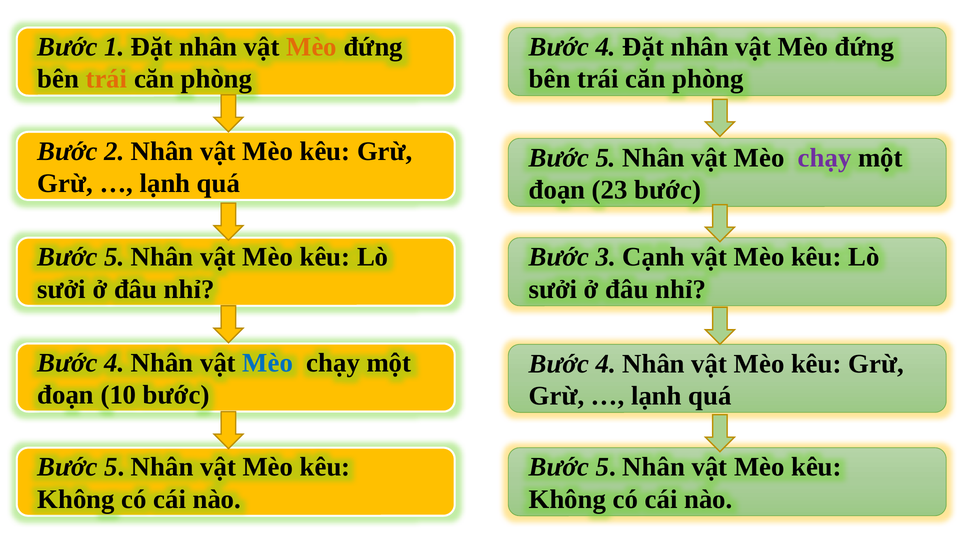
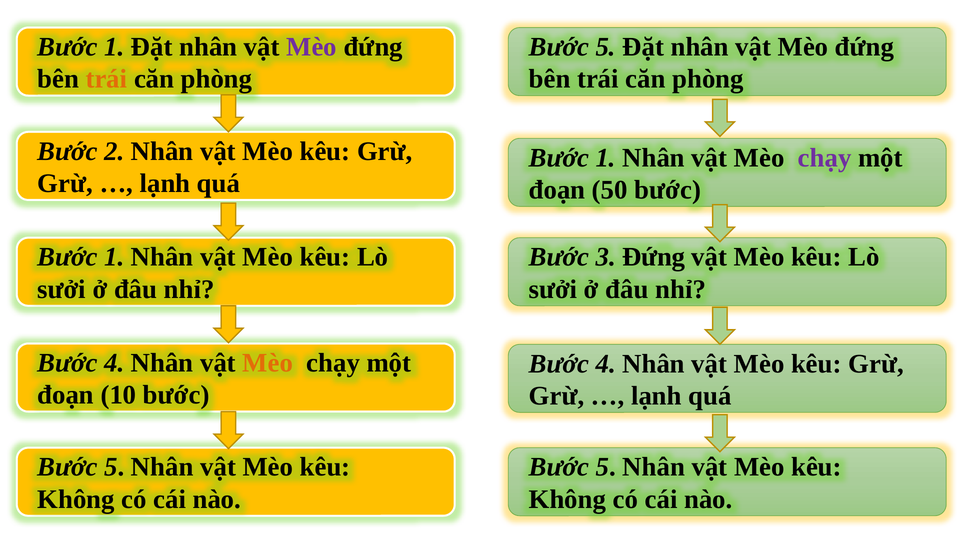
Mèo colour: orange -> purple (312, 47)
4: 4 -> 5 (606, 47)
5: 5 -> 1 (606, 158)
23: 23 -> 50 (610, 190)
5: 5 -> 1 (114, 257)
3 Cạnh: Cạnh -> Đứng (654, 257)
Mèo colour: blue -> orange (268, 363)
